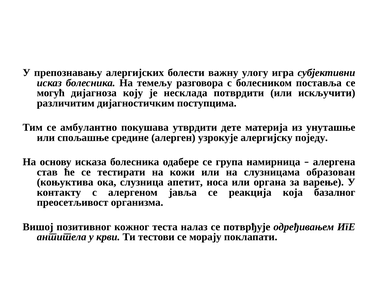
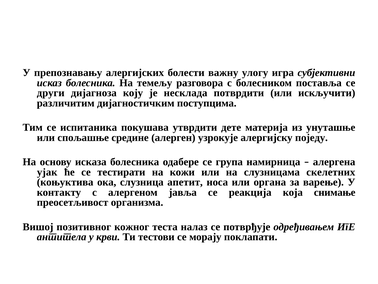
могућ: могућ -> други (51, 93)
амбулантно: амбулантно -> испитаника (89, 127)
став: став -> ујак (47, 172)
образован: образован -> скелетних (331, 172)
базалног: базалног -> снимање (335, 192)
